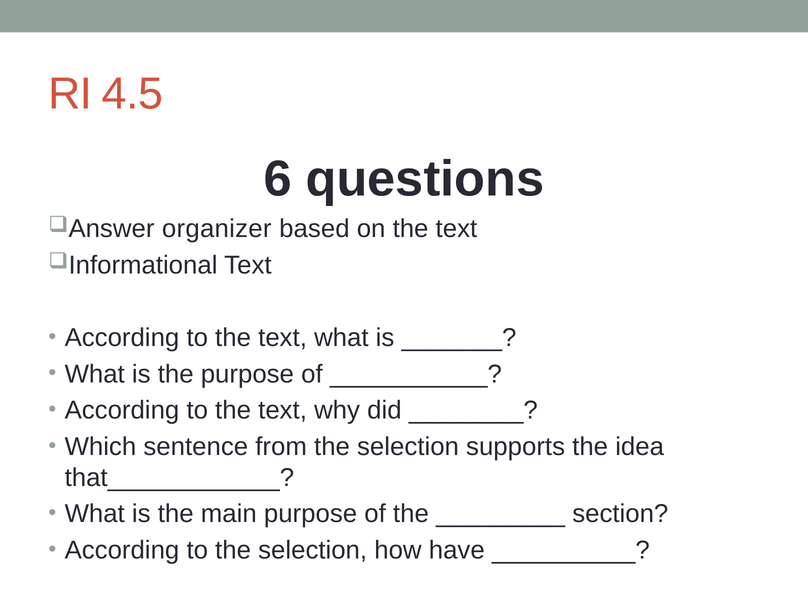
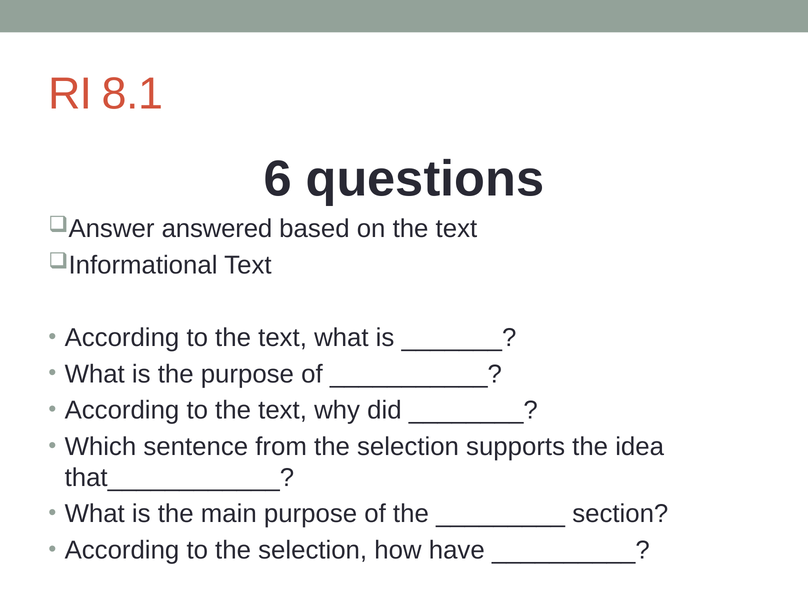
4.5: 4.5 -> 8.1 (133, 94)
organizer: organizer -> answered (217, 229)
